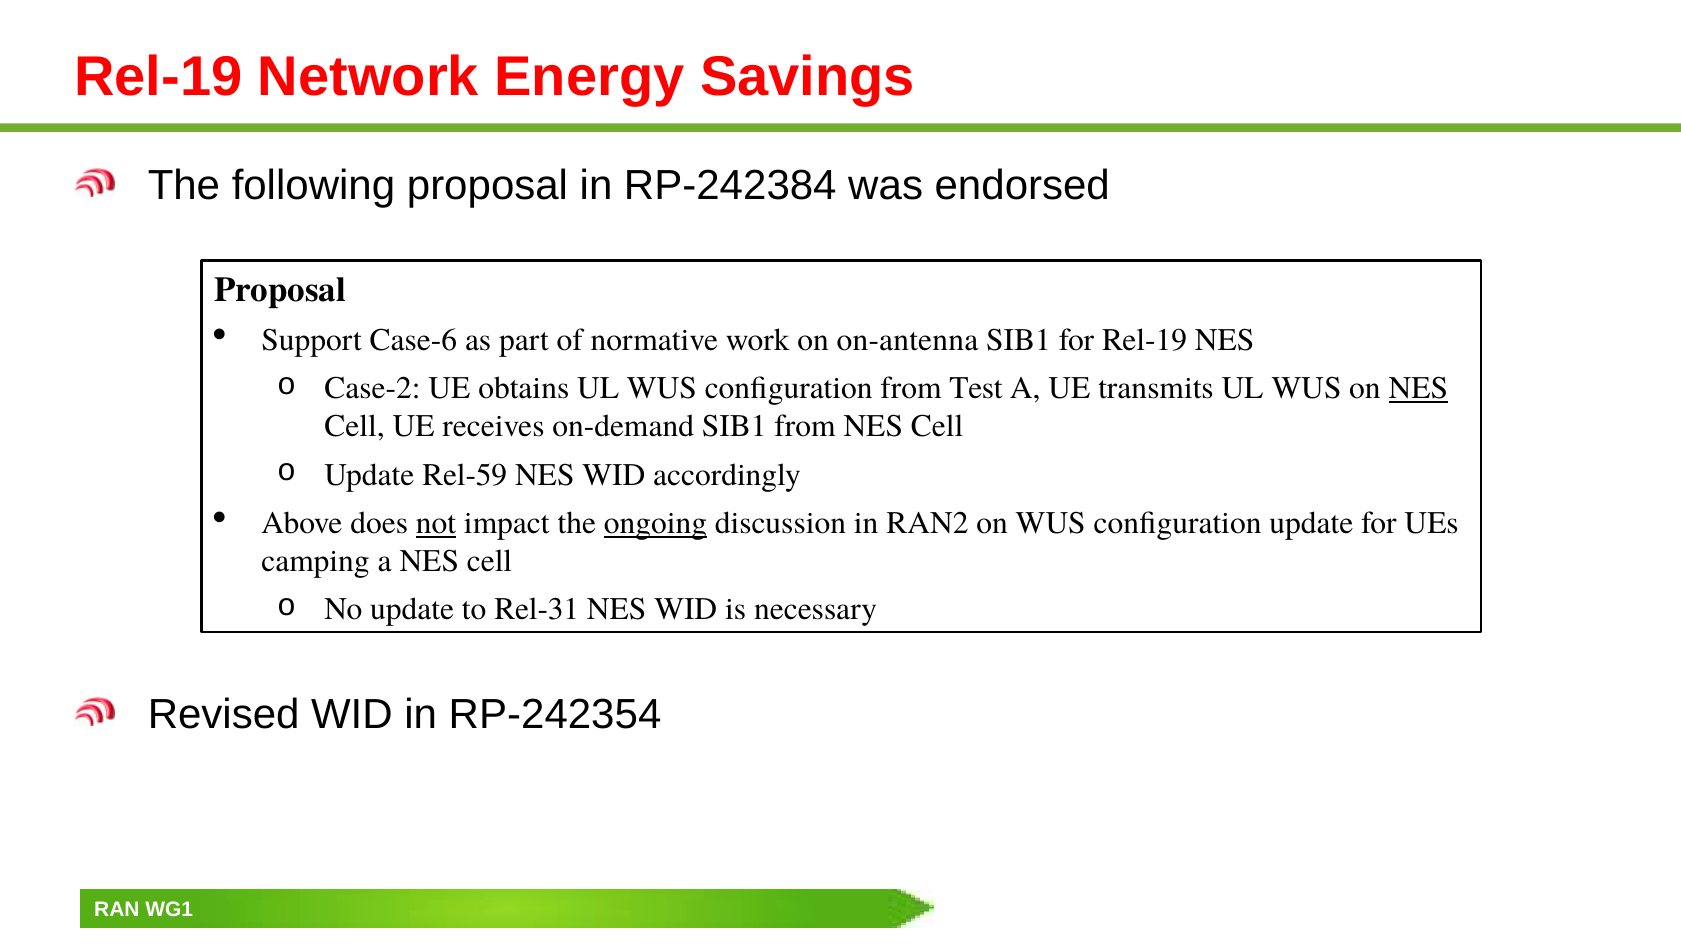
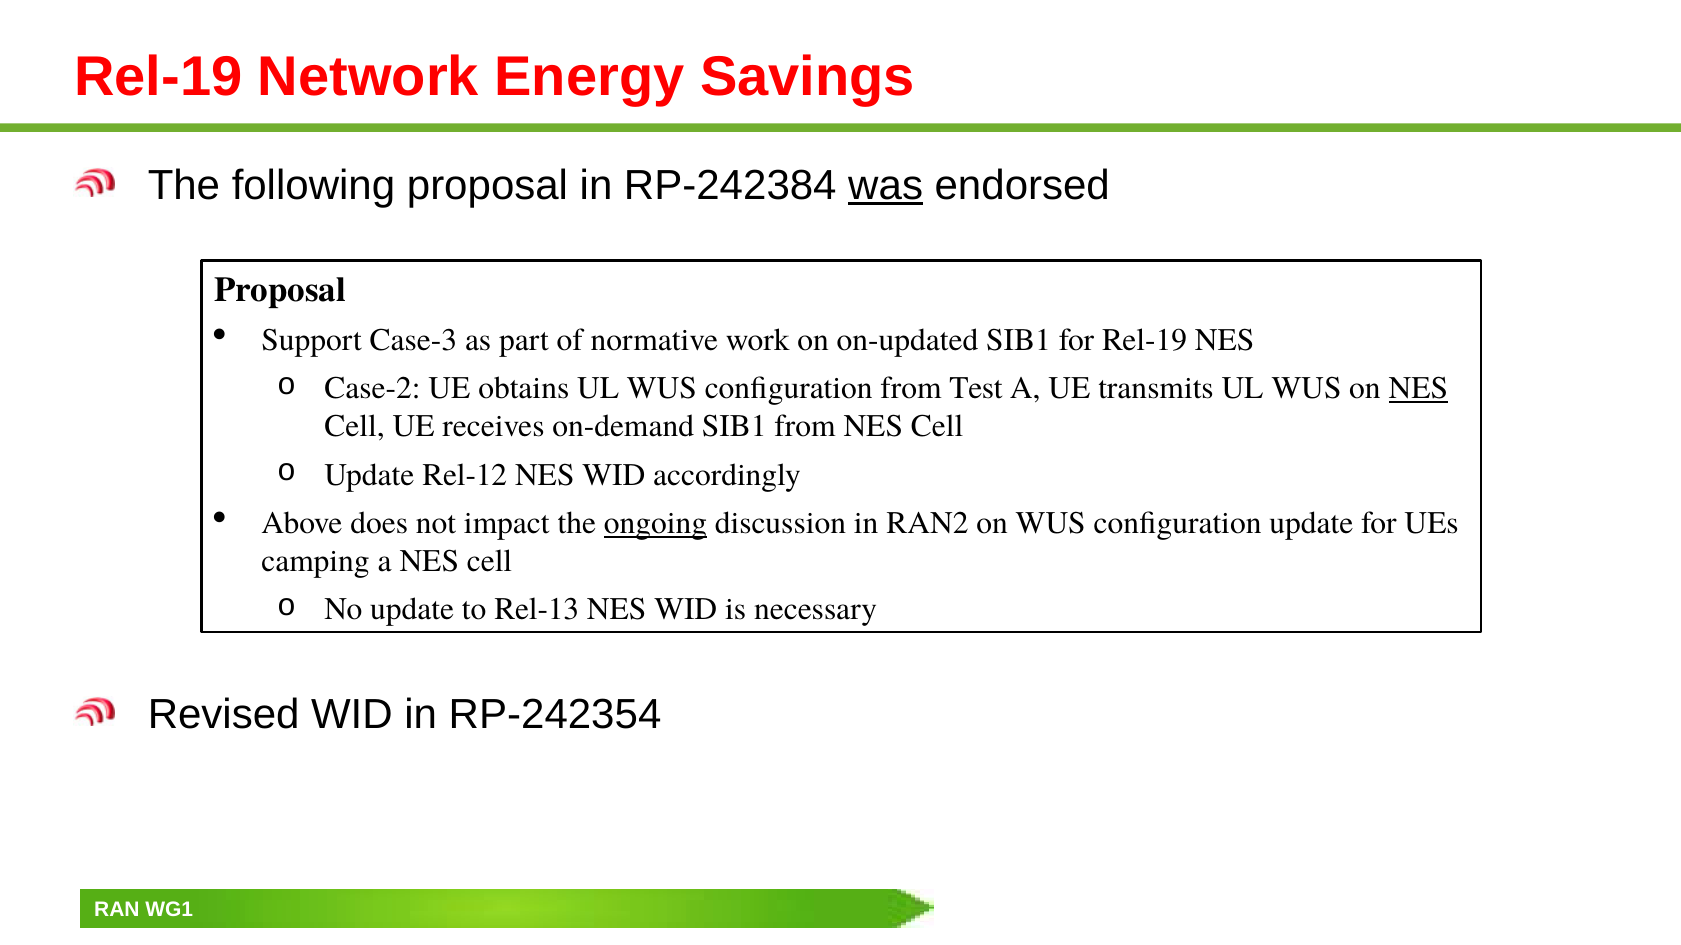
was underline: none -> present (886, 185)
Case-6: Case-6 -> Case-3 (413, 340)
on-antenna: on-antenna -> on-updated (908, 340)
Rel-59: Rel-59 -> Rel-12 (465, 475)
not underline: present -> none (436, 523)
Rel-31: Rel-31 -> Rel-13 (537, 609)
